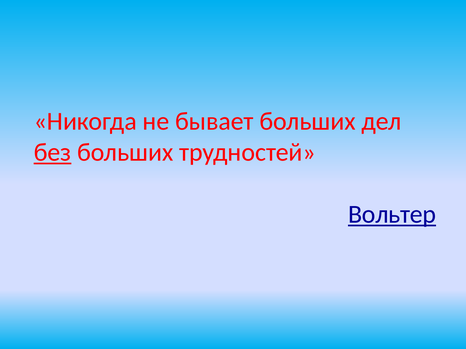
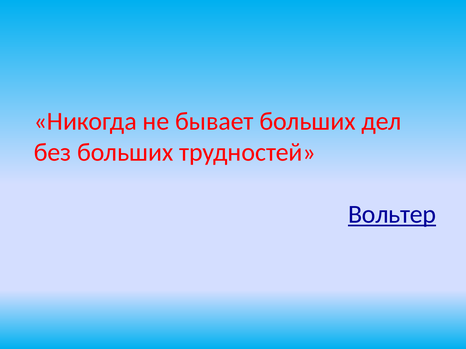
без underline: present -> none (52, 153)
